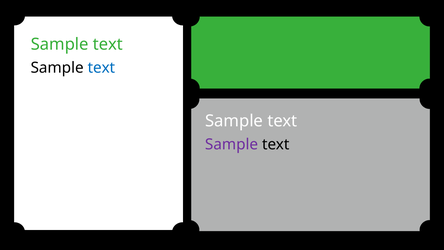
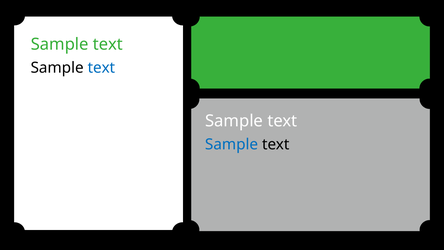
Sample colour: purple -> blue (232, 144)
